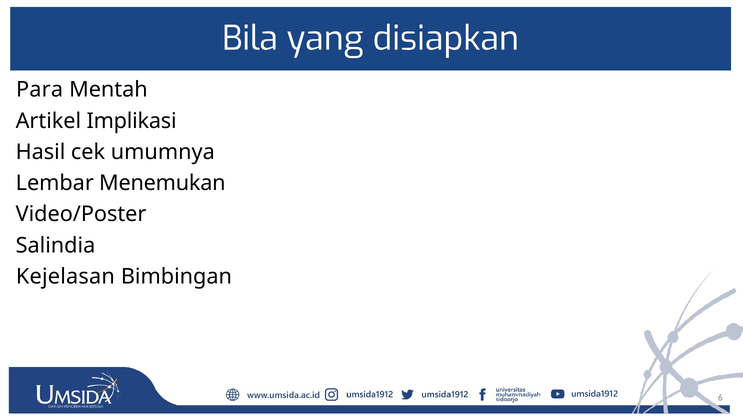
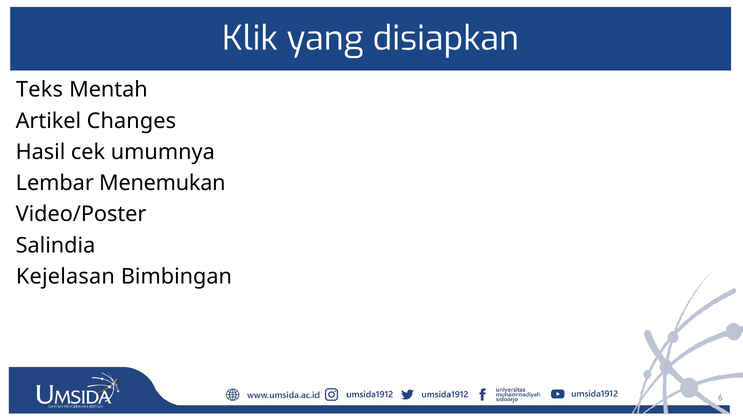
Bila: Bila -> Klik (250, 38)
Para: Para -> Teks (40, 90)
Implikasi: Implikasi -> Changes (131, 121)
